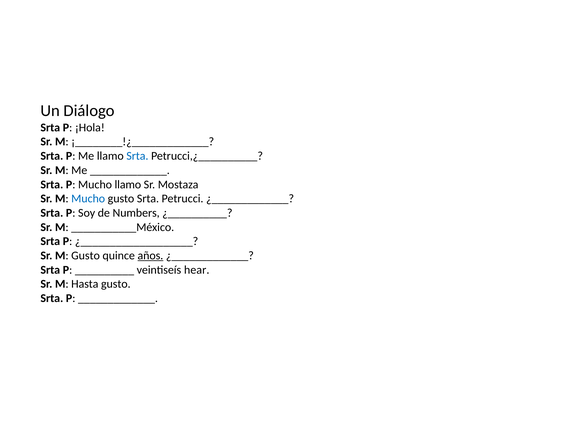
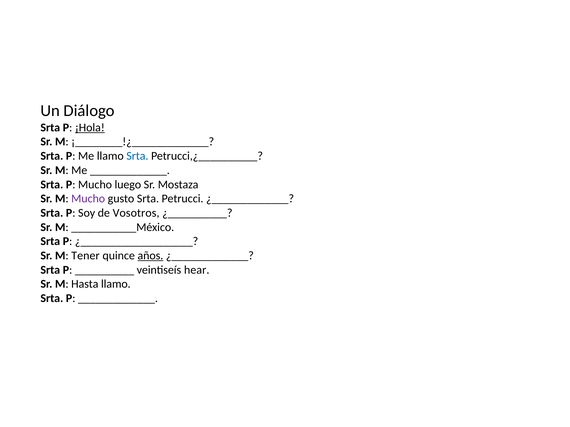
¡Hola underline: none -> present (90, 128)
Mucho llamo: llamo -> luego (128, 185)
Mucho colour: blue -> purple (88, 199)
Numbers: Numbers -> Vosotros (136, 213)
M Gusto: Gusto -> Tener (85, 256)
Hasta gusto: gusto -> llamo (116, 284)
